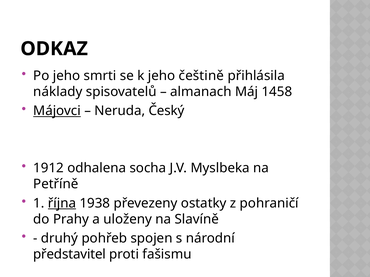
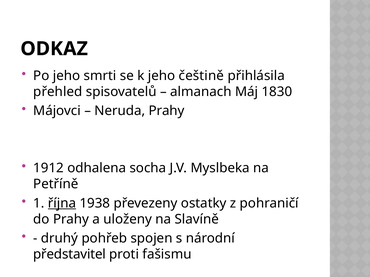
náklady: náklady -> přehled (58, 92)
1458: 1458 -> 1830 (277, 92)
Májovci underline: present -> none (57, 111)
Neruda Český: Český -> Prahy (167, 111)
